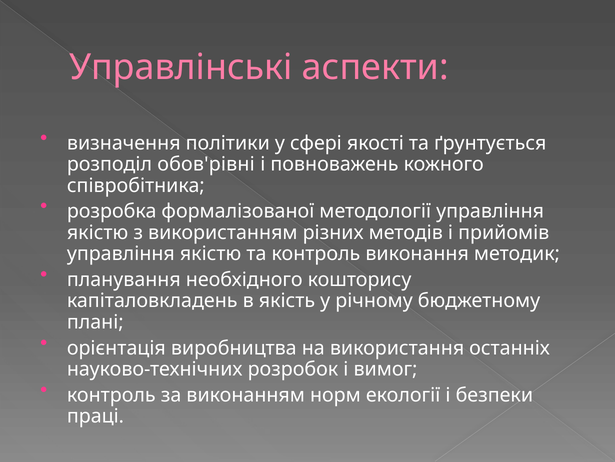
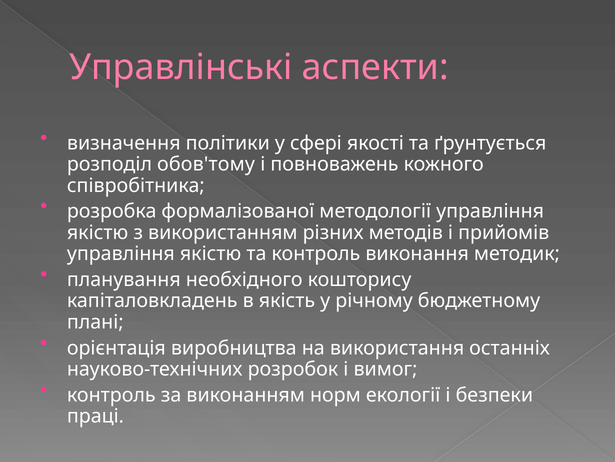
обов'рівні: обов'рівні -> обов'тому (206, 164)
